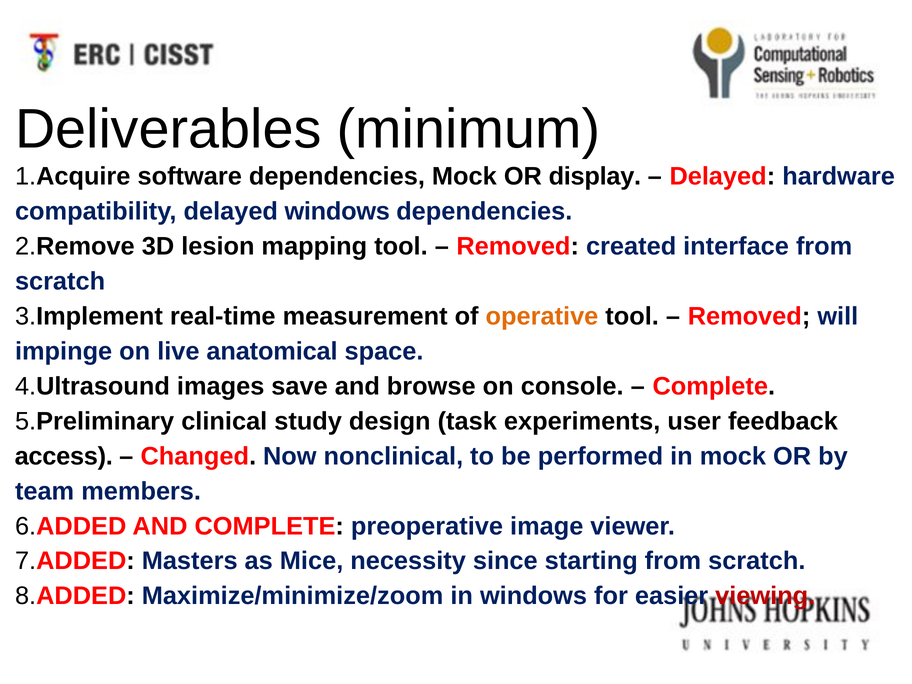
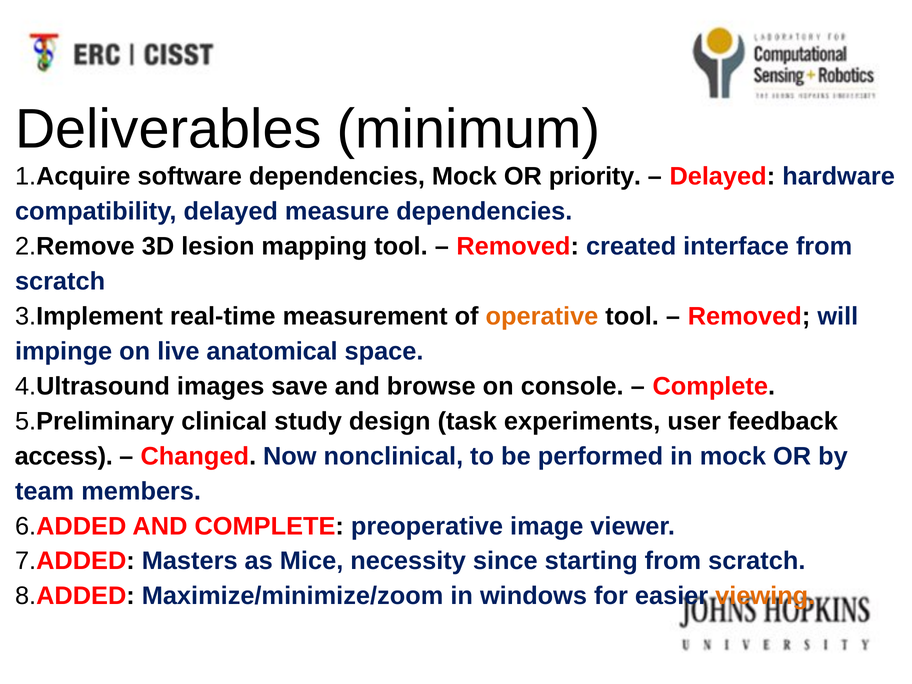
display: display -> priority (595, 176)
delayed windows: windows -> measure (337, 211)
viewing colour: red -> orange (765, 596)
